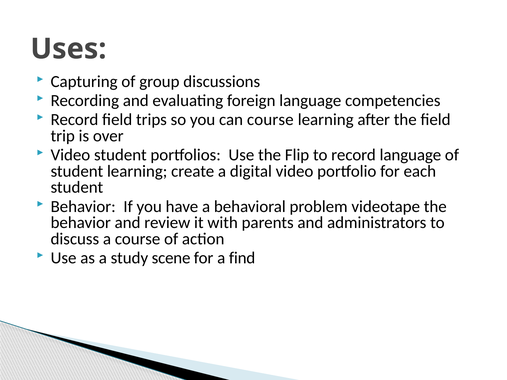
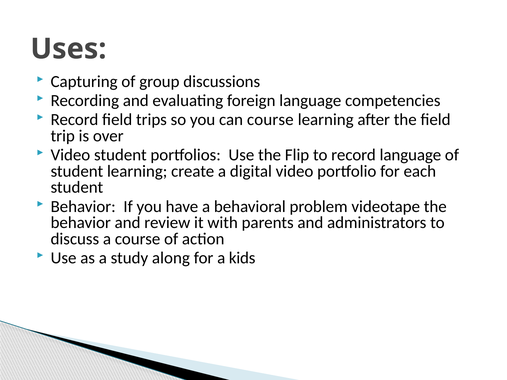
scene: scene -> along (171, 258)
find: find -> kids (242, 258)
